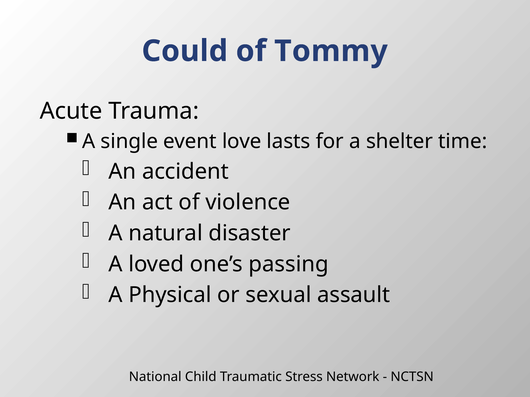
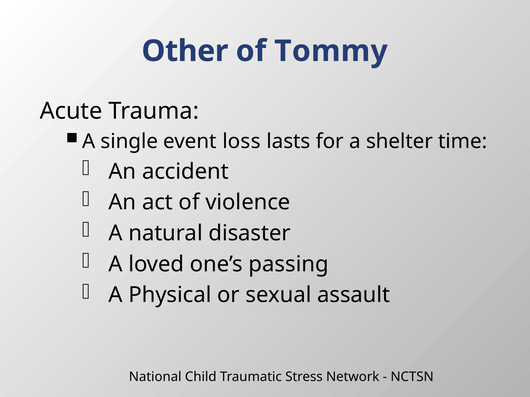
Could: Could -> Other (185, 51)
love: love -> loss (241, 142)
